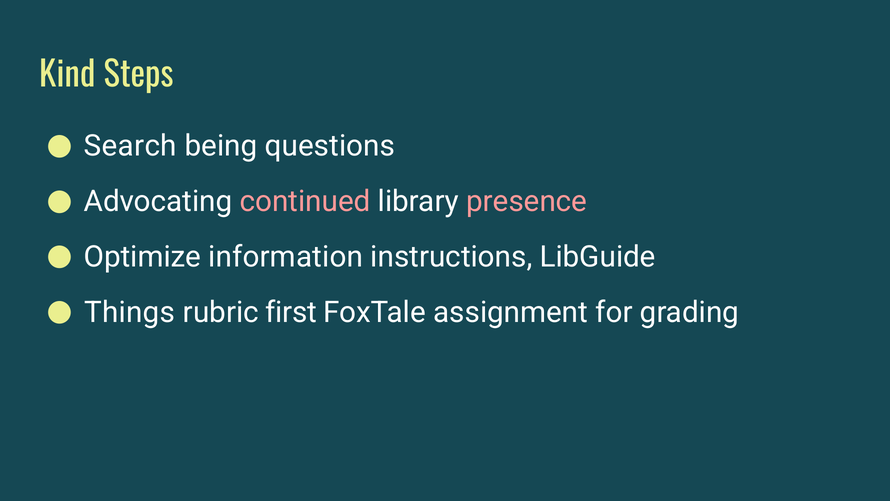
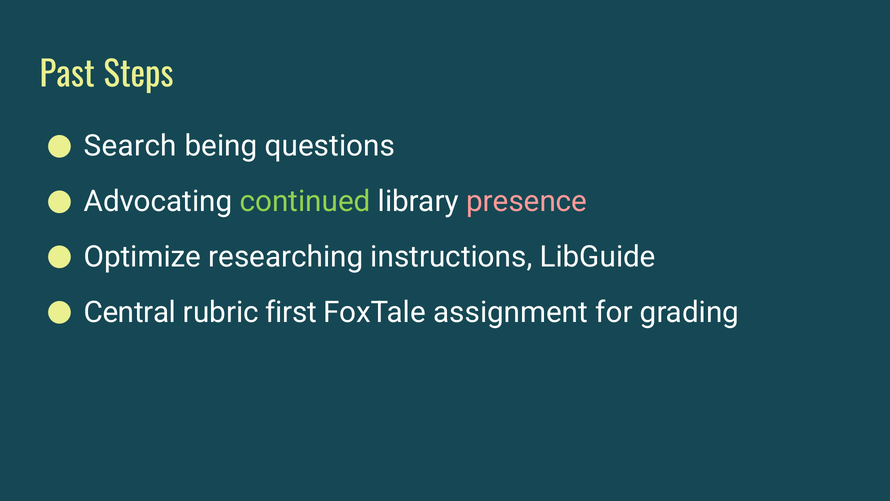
Kind: Kind -> Past (67, 75)
continued colour: pink -> light green (305, 201)
information: information -> researching (286, 257)
Things: Things -> Central (130, 312)
